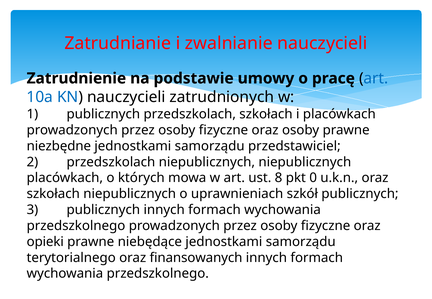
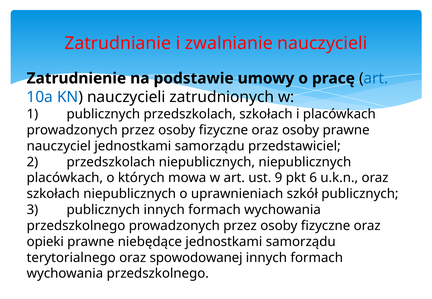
niezbędne: niezbędne -> nauczyciel (59, 146)
8: 8 -> 9 (279, 178)
0: 0 -> 6 (313, 178)
finansowanych: finansowanych -> spowodowanej (196, 258)
